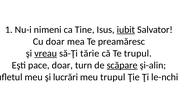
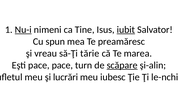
Nu-i underline: none -> present (23, 30)
Cu doar: doar -> spun (55, 42)
vreau underline: present -> none (46, 53)
Te trupul: trupul -> marea (138, 53)
pace doar: doar -> pace (62, 65)
meu trupul: trupul -> iubesc (113, 77)
